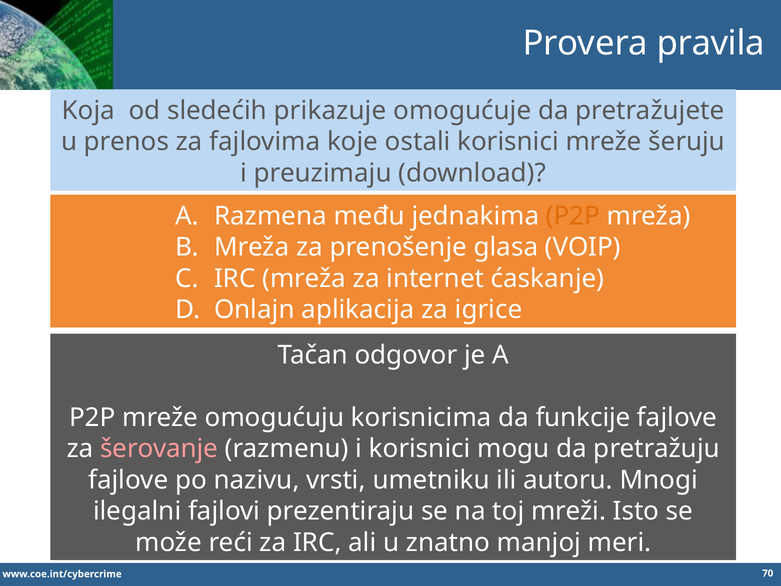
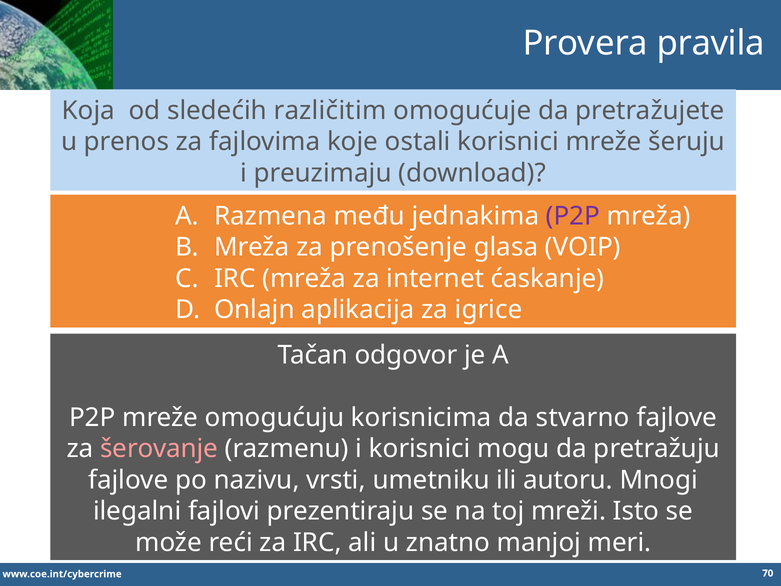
prikazuje: prikazuje -> različitim (330, 111)
P2P colour: orange -> purple (573, 216)
funkcije: funkcije -> stvarno (583, 417)
